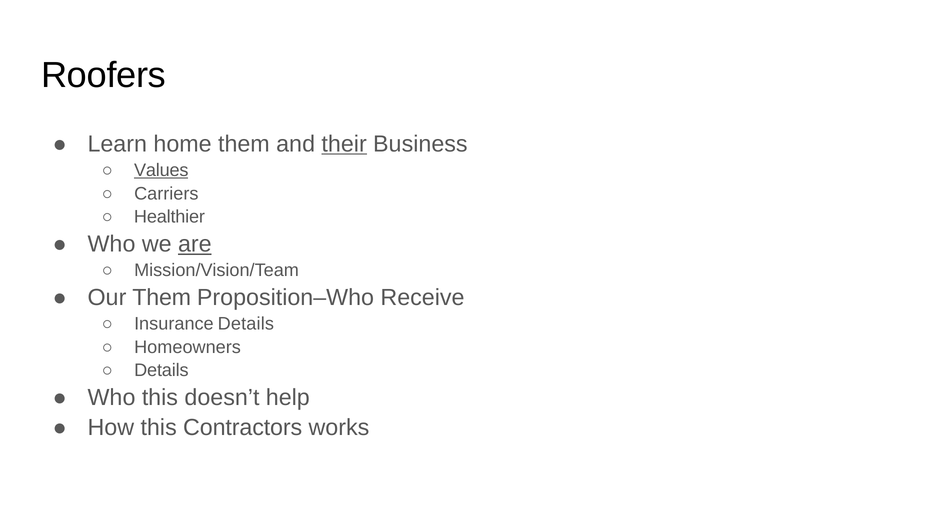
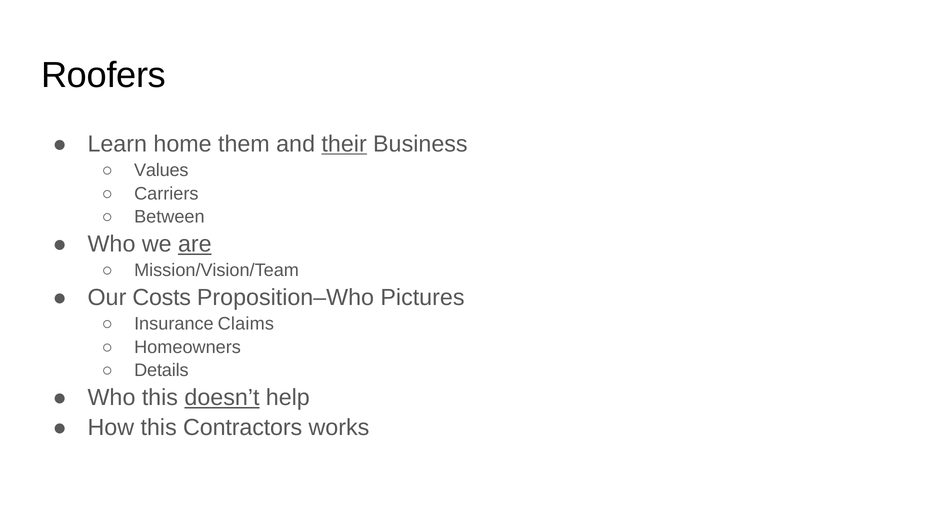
Values underline: present -> none (161, 170)
Healthier: Healthier -> Between (169, 217)
Our Them: Them -> Costs (162, 297)
Receive: Receive -> Pictures (422, 297)
Insurance Details: Details -> Claims (246, 324)
doesn’t underline: none -> present (222, 397)
